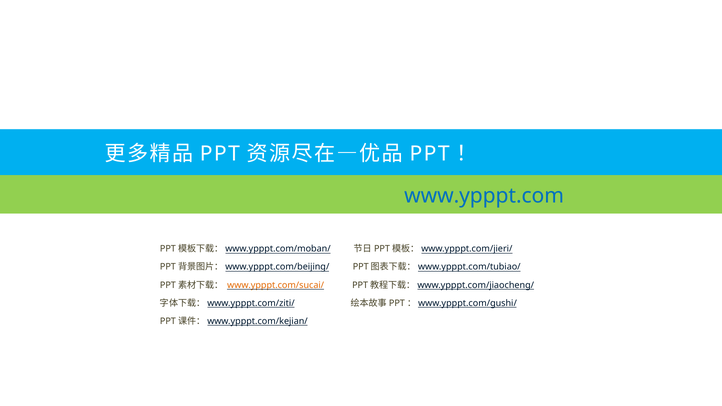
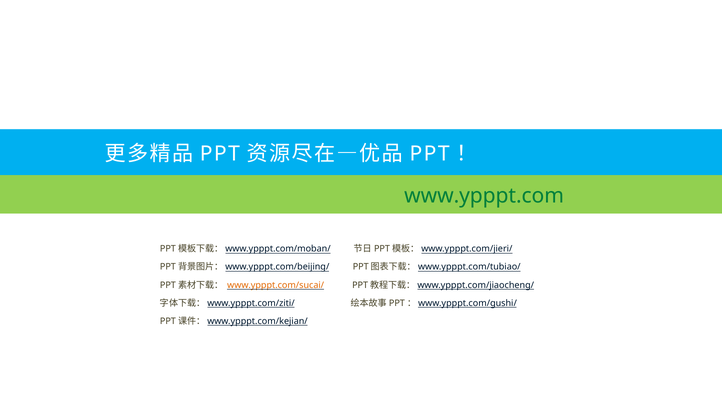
www.ypppt.com colour: blue -> green (484, 196)
